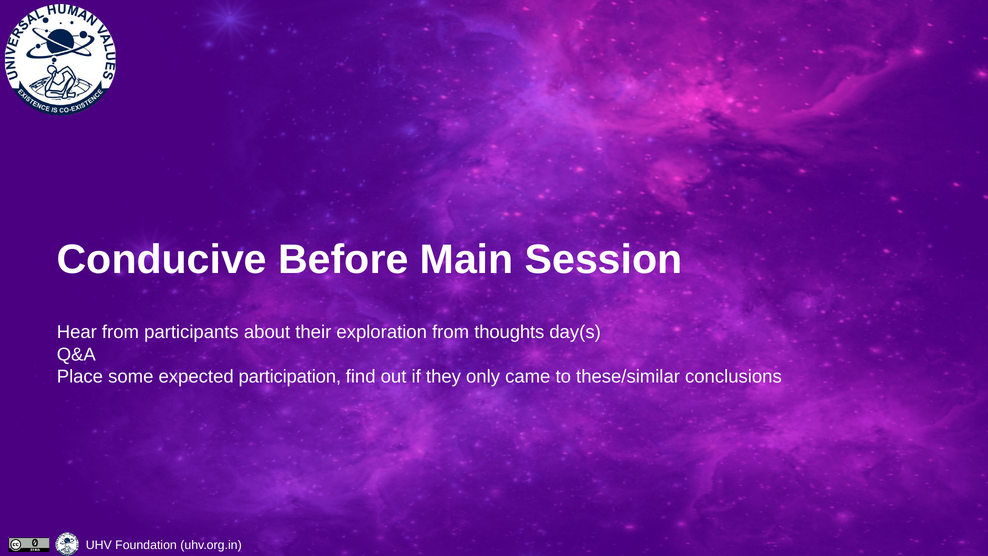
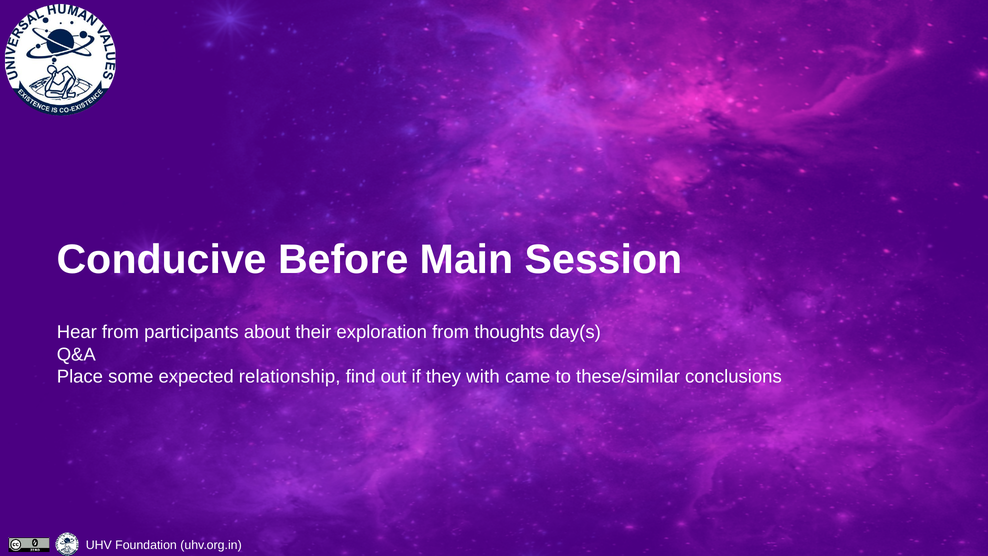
participation: participation -> relationship (290, 377)
only: only -> with (483, 377)
